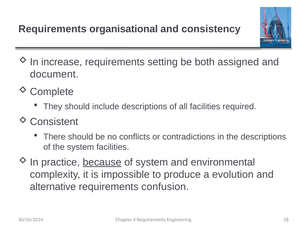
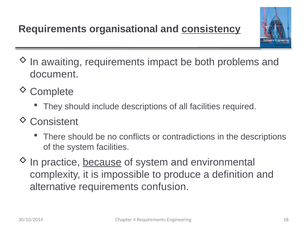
consistency underline: none -> present (211, 29)
increase: increase -> awaiting (62, 62)
setting: setting -> impact (163, 62)
assigned: assigned -> problems (238, 62)
evolution: evolution -> definition (233, 175)
